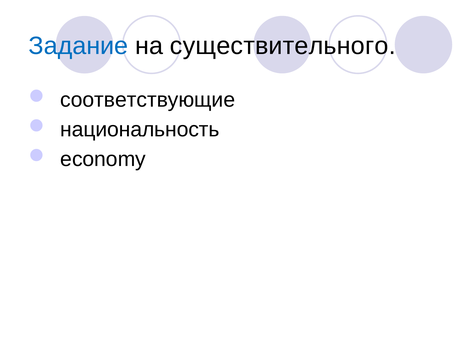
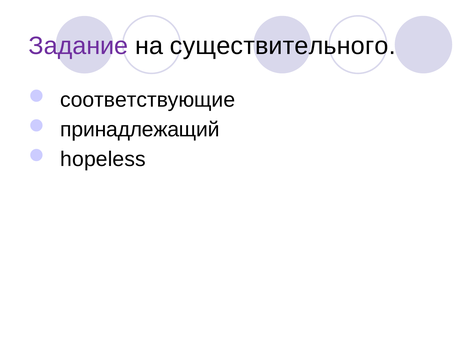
Задание colour: blue -> purple (78, 46)
национальность: национальность -> принадлежащий (140, 129)
economy: economy -> hopeless (103, 159)
